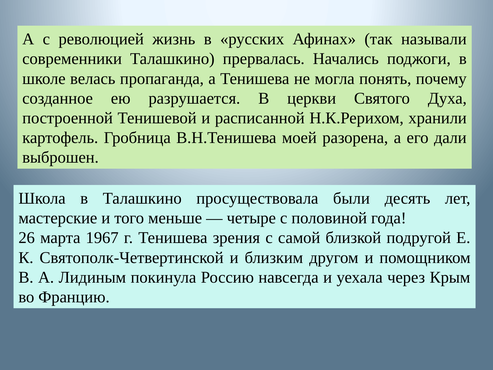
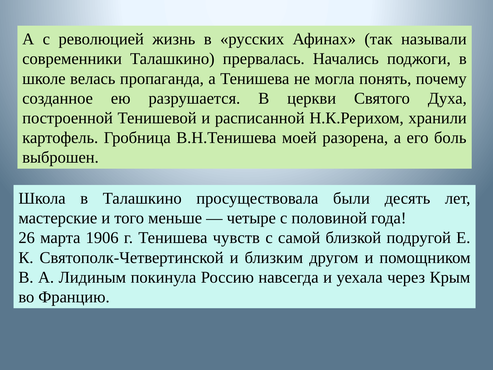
дали: дали -> боль (450, 138)
1967: 1967 -> 1906 (102, 238)
зрения: зрения -> чувств (236, 238)
